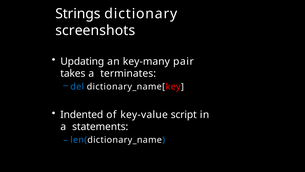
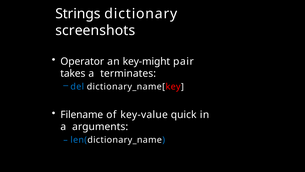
Updating: Updating -> Operator (82, 61)
key-many: key-many -> key-might (146, 61)
Indented: Indented -> Filename (82, 115)
script: script -> quick (184, 115)
statements: statements -> arguments (100, 127)
